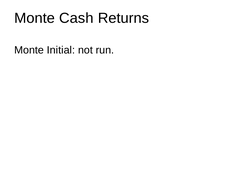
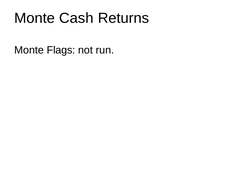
Initial: Initial -> Flags (61, 50)
